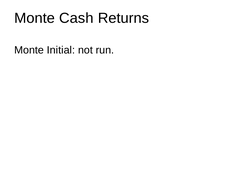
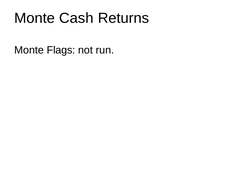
Initial: Initial -> Flags (61, 50)
